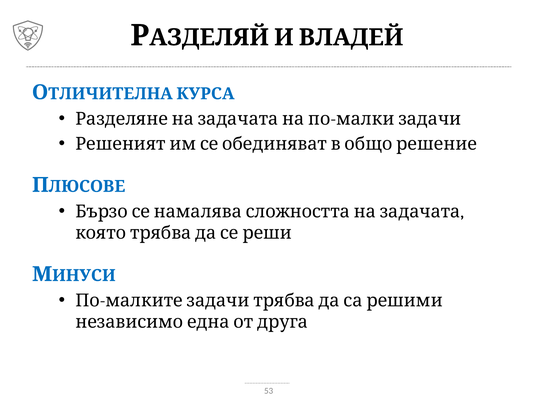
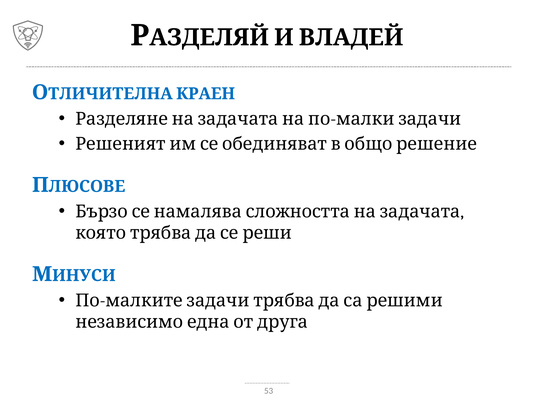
КУРСА: КУРСА -> КРАЕН (206, 94)
